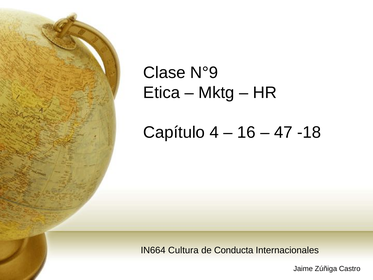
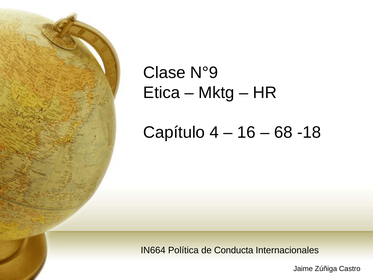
47: 47 -> 68 (283, 132)
Cultura: Cultura -> Política (183, 250)
